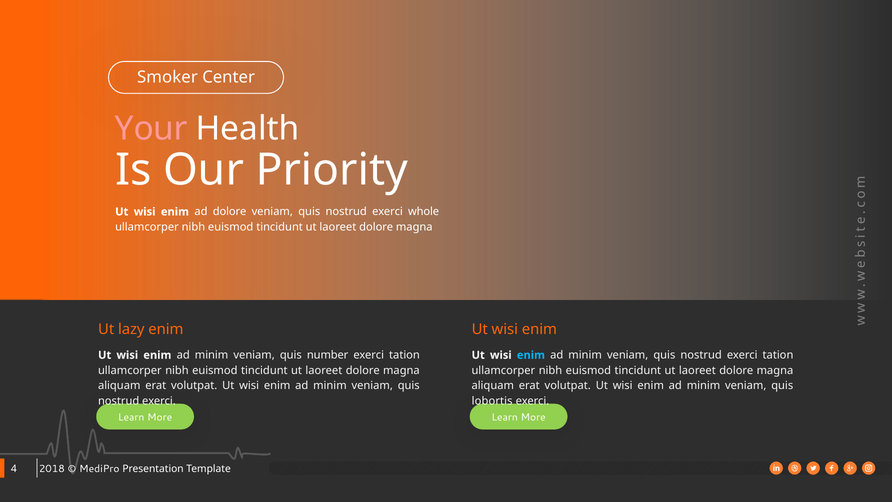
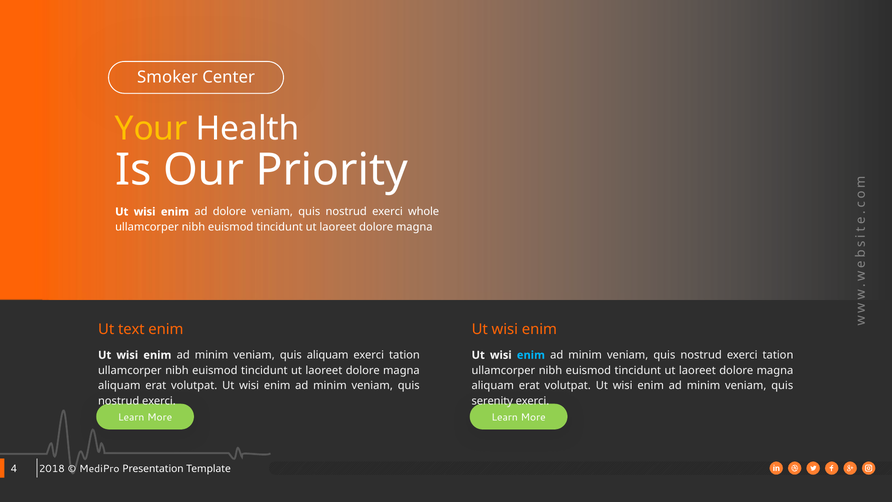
Your colour: pink -> yellow (151, 129)
lazy: lazy -> text (131, 329)
quis number: number -> aliquam (328, 355)
lobortis: lobortis -> serenity (492, 401)
